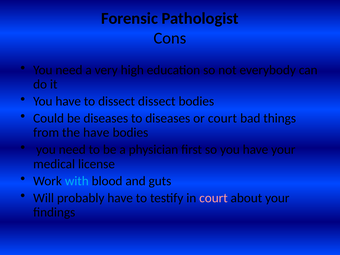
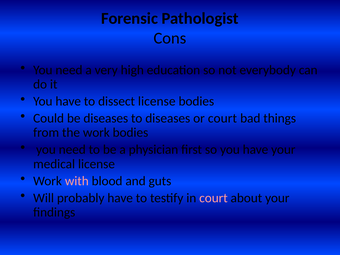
dissect dissect: dissect -> license (157, 101)
the have: have -> work (96, 133)
with colour: light blue -> pink (77, 181)
